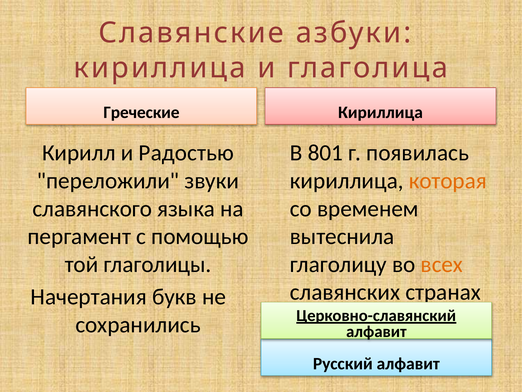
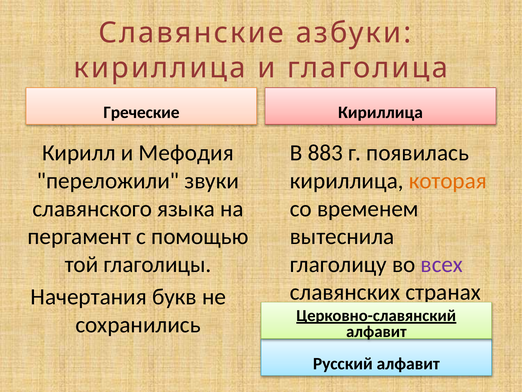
Радостью: Радостью -> Мефодия (186, 153)
801: 801 -> 883 (325, 153)
всех colour: orange -> purple (442, 264)
